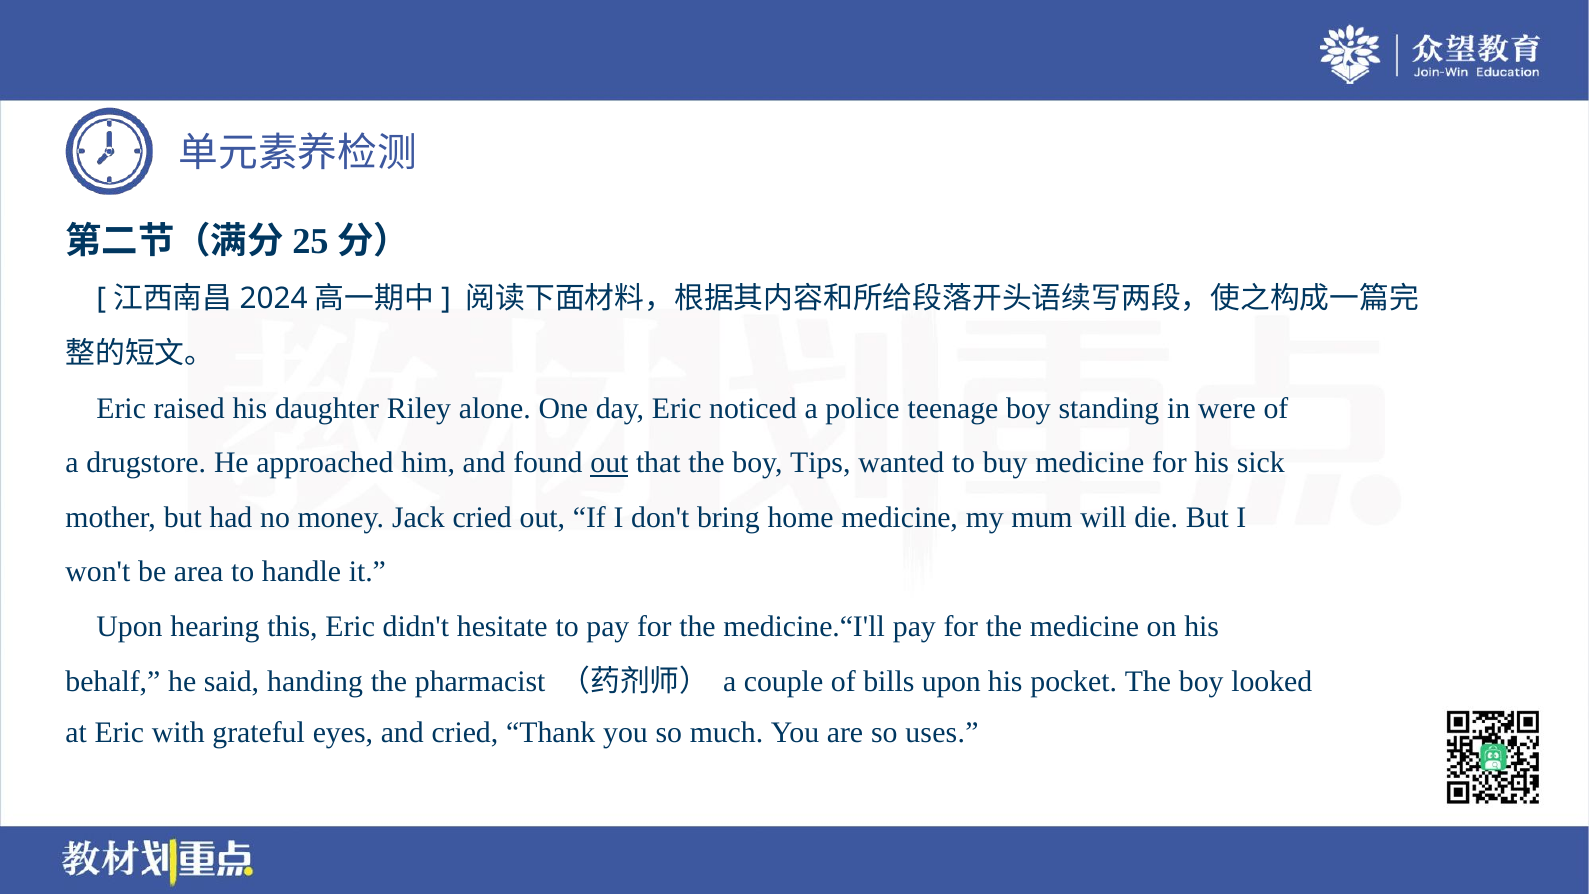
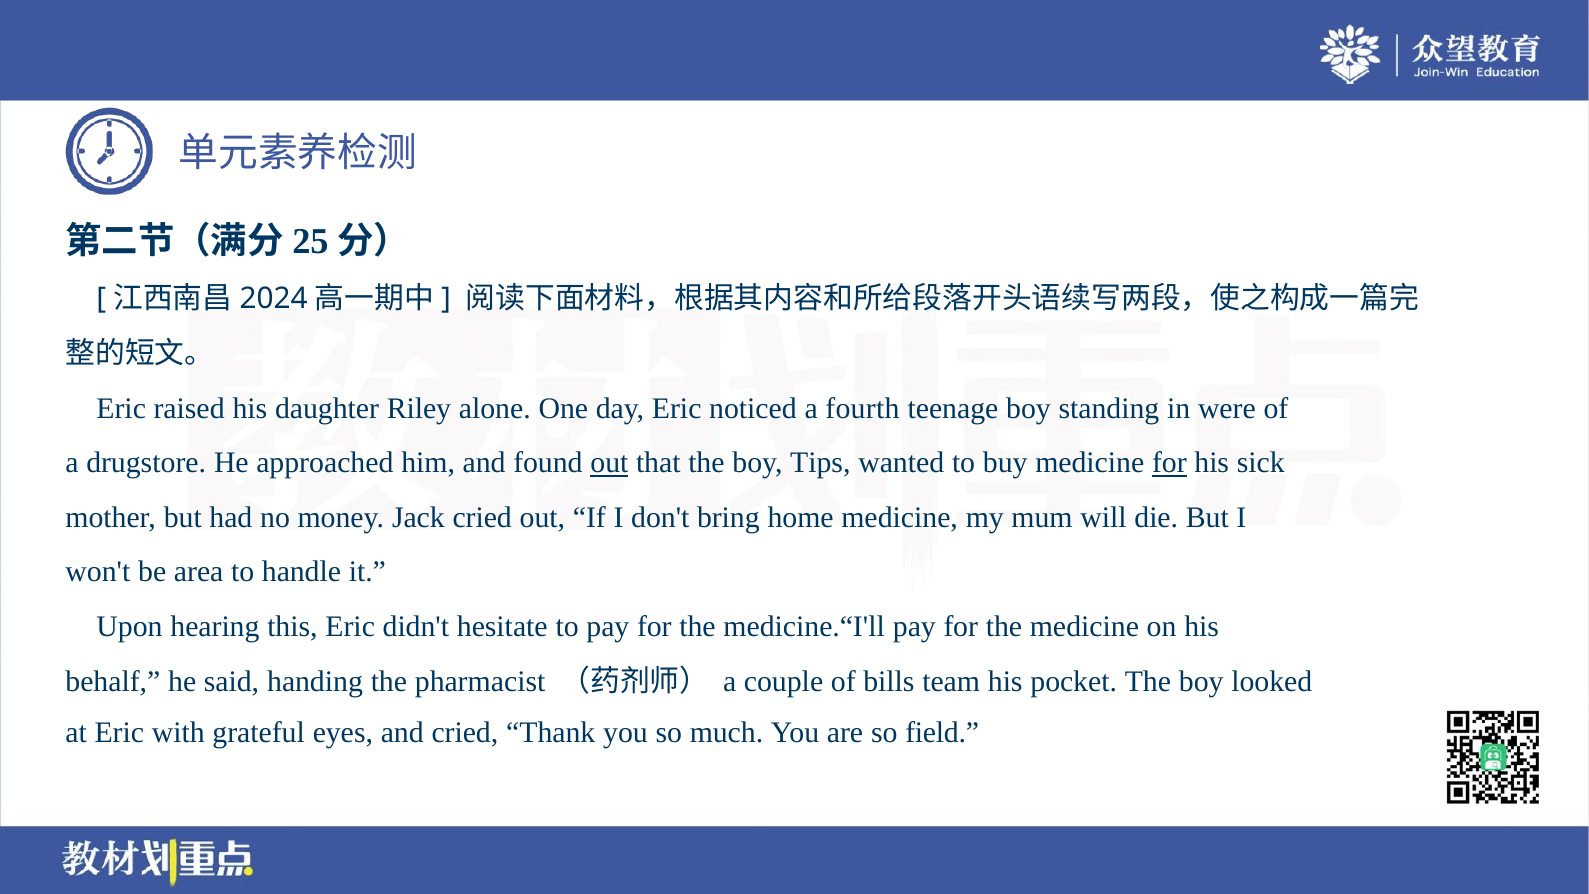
police: police -> fourth (862, 408)
for underline: none -> present (1169, 463)
bills upon: upon -> team (951, 681)
uses: uses -> field (942, 733)
